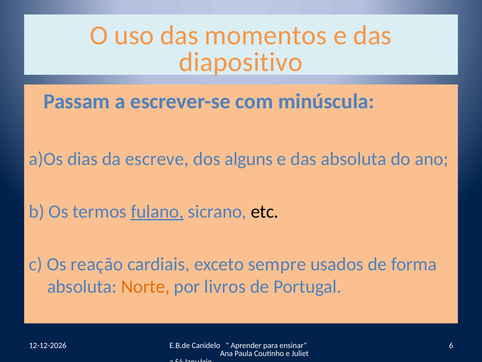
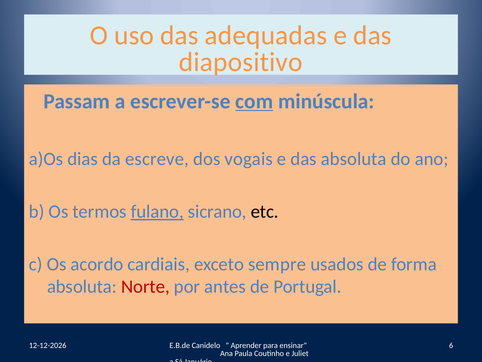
momentos: momentos -> adequadas (266, 36)
com underline: none -> present (254, 101)
alguns: alguns -> vogais (249, 159)
reação: reação -> acordo (97, 264)
Norte colour: orange -> red (145, 286)
livros: livros -> antes (225, 286)
